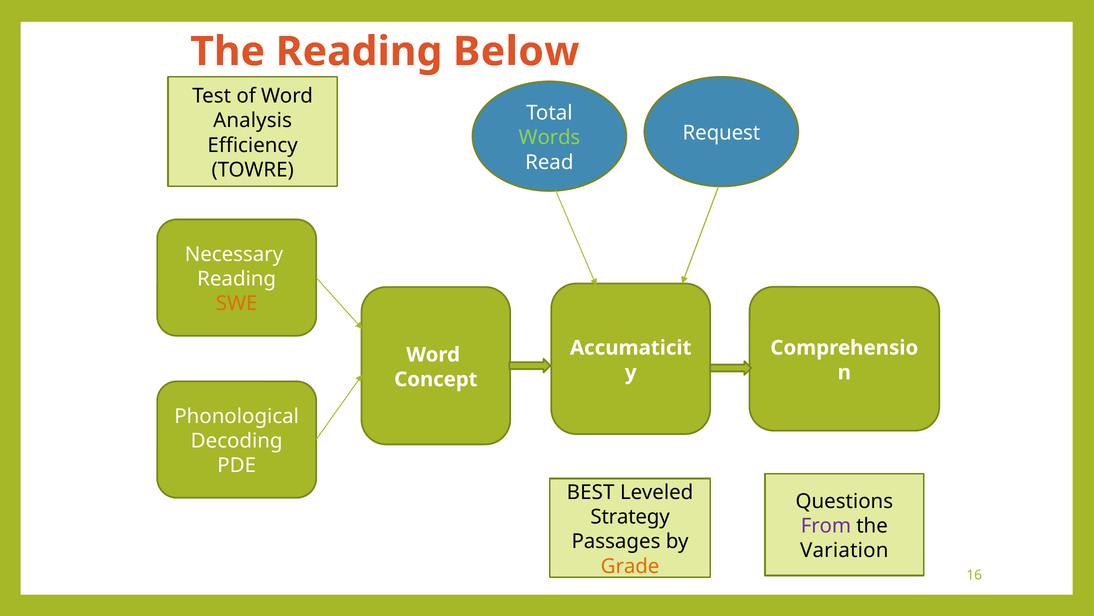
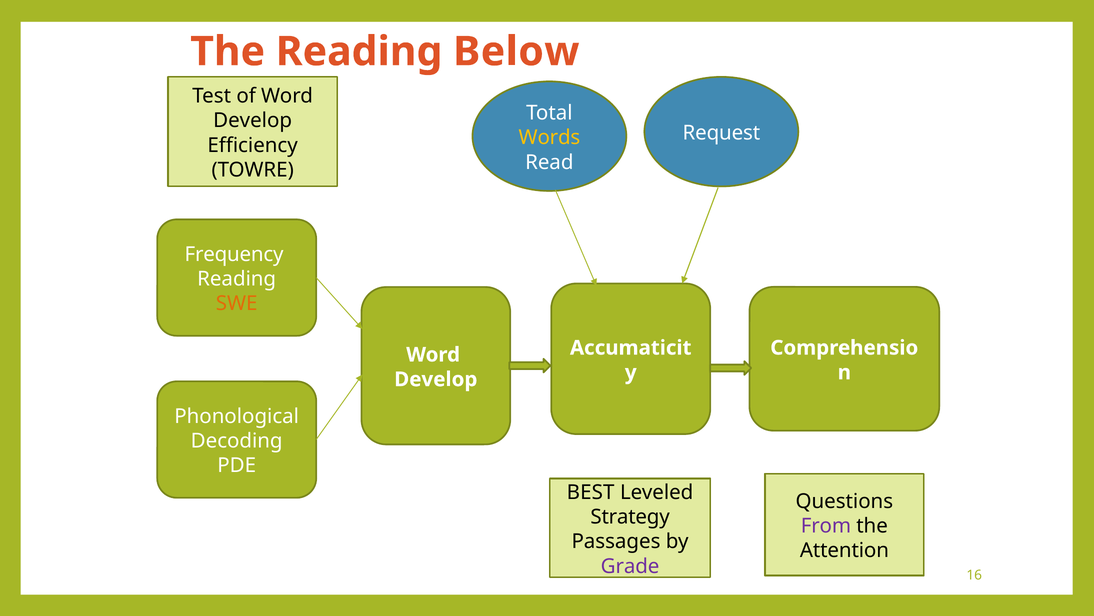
Analysis: Analysis -> Develop (253, 121)
Words colour: light green -> yellow (549, 137)
Necessary: Necessary -> Frequency (234, 254)
Concept: Concept -> Develop (436, 379)
Variation: Variation -> Attention (844, 550)
Grade colour: orange -> purple (630, 566)
